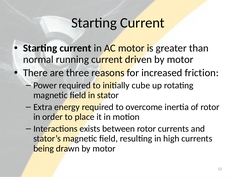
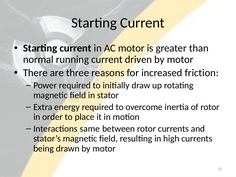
cube: cube -> draw (141, 85)
exists: exists -> same (90, 129)
